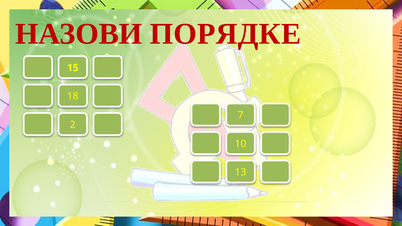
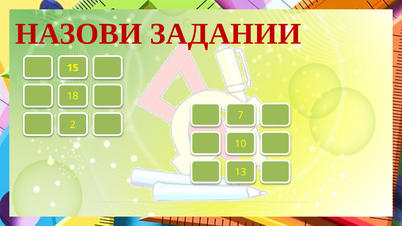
ПОРЯДКЕ: ПОРЯДКЕ -> ЗАДАНИИ (226, 34)
